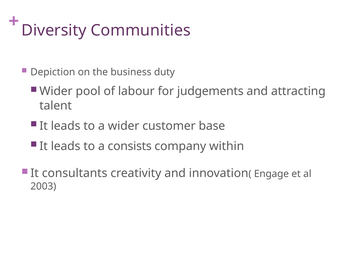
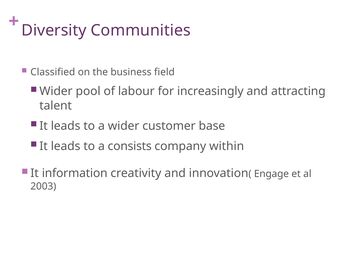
Depiction: Depiction -> Classified (53, 72)
duty: duty -> field (164, 72)
judgements: judgements -> increasingly (210, 91)
consultants: consultants -> information (75, 174)
